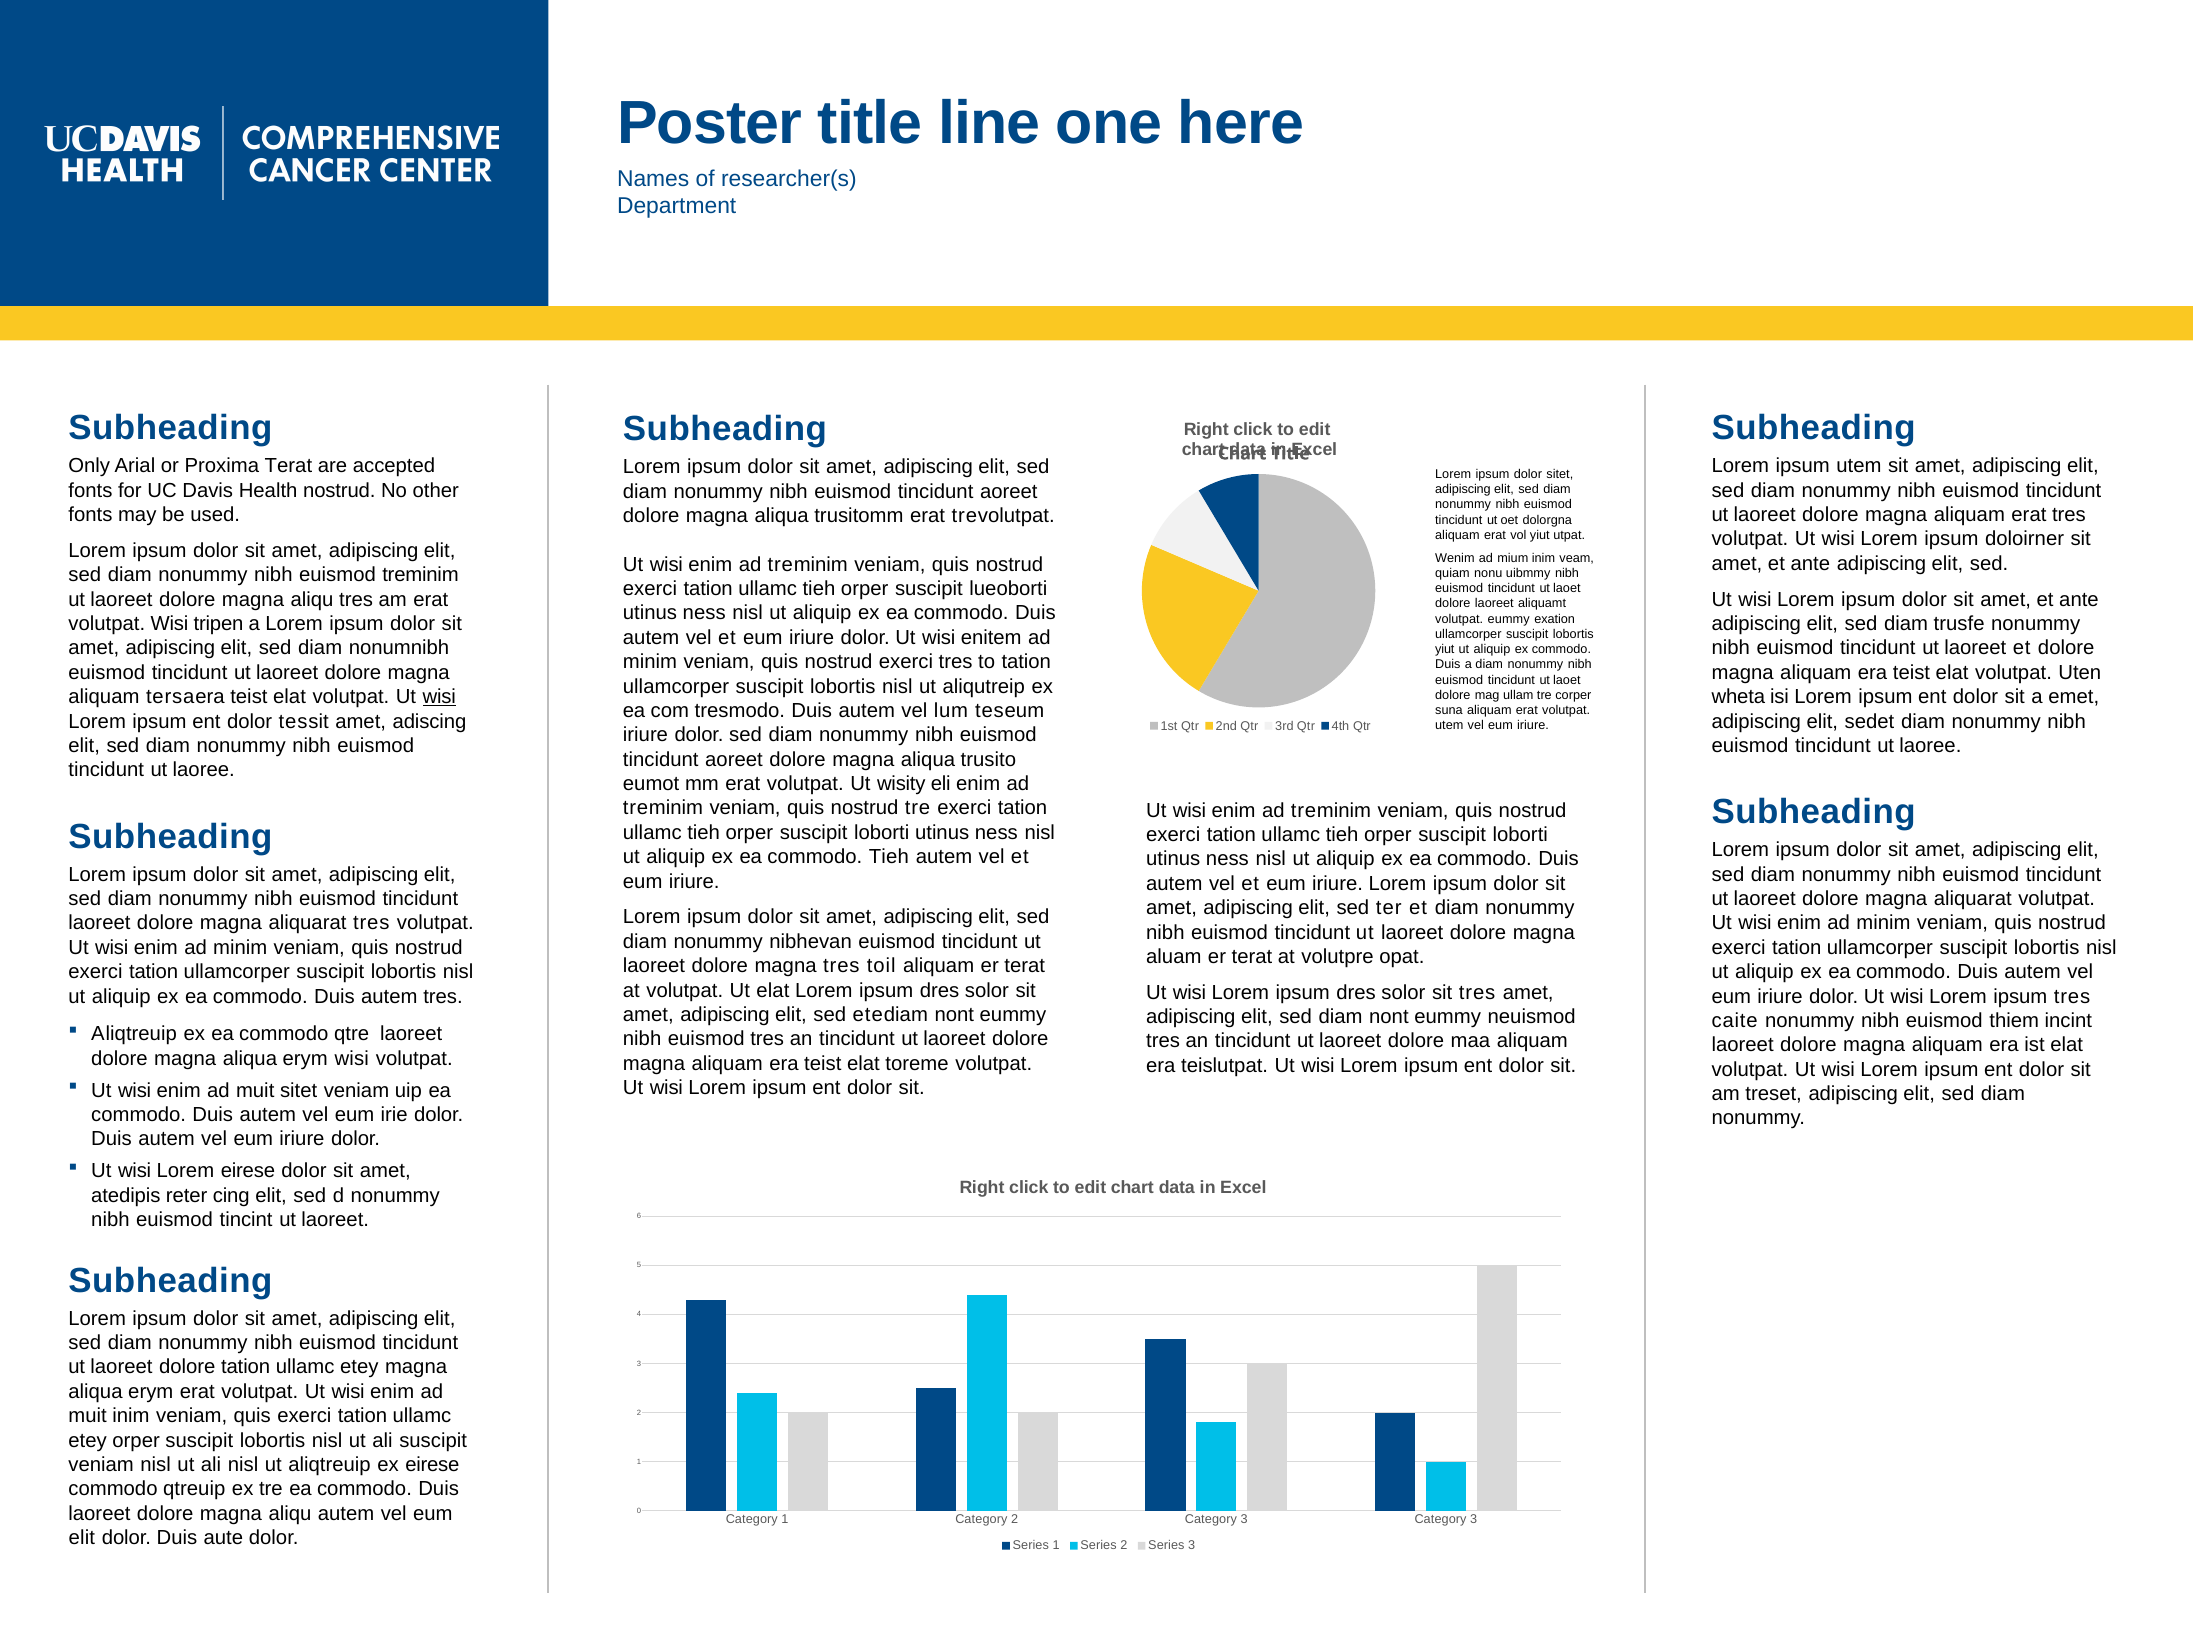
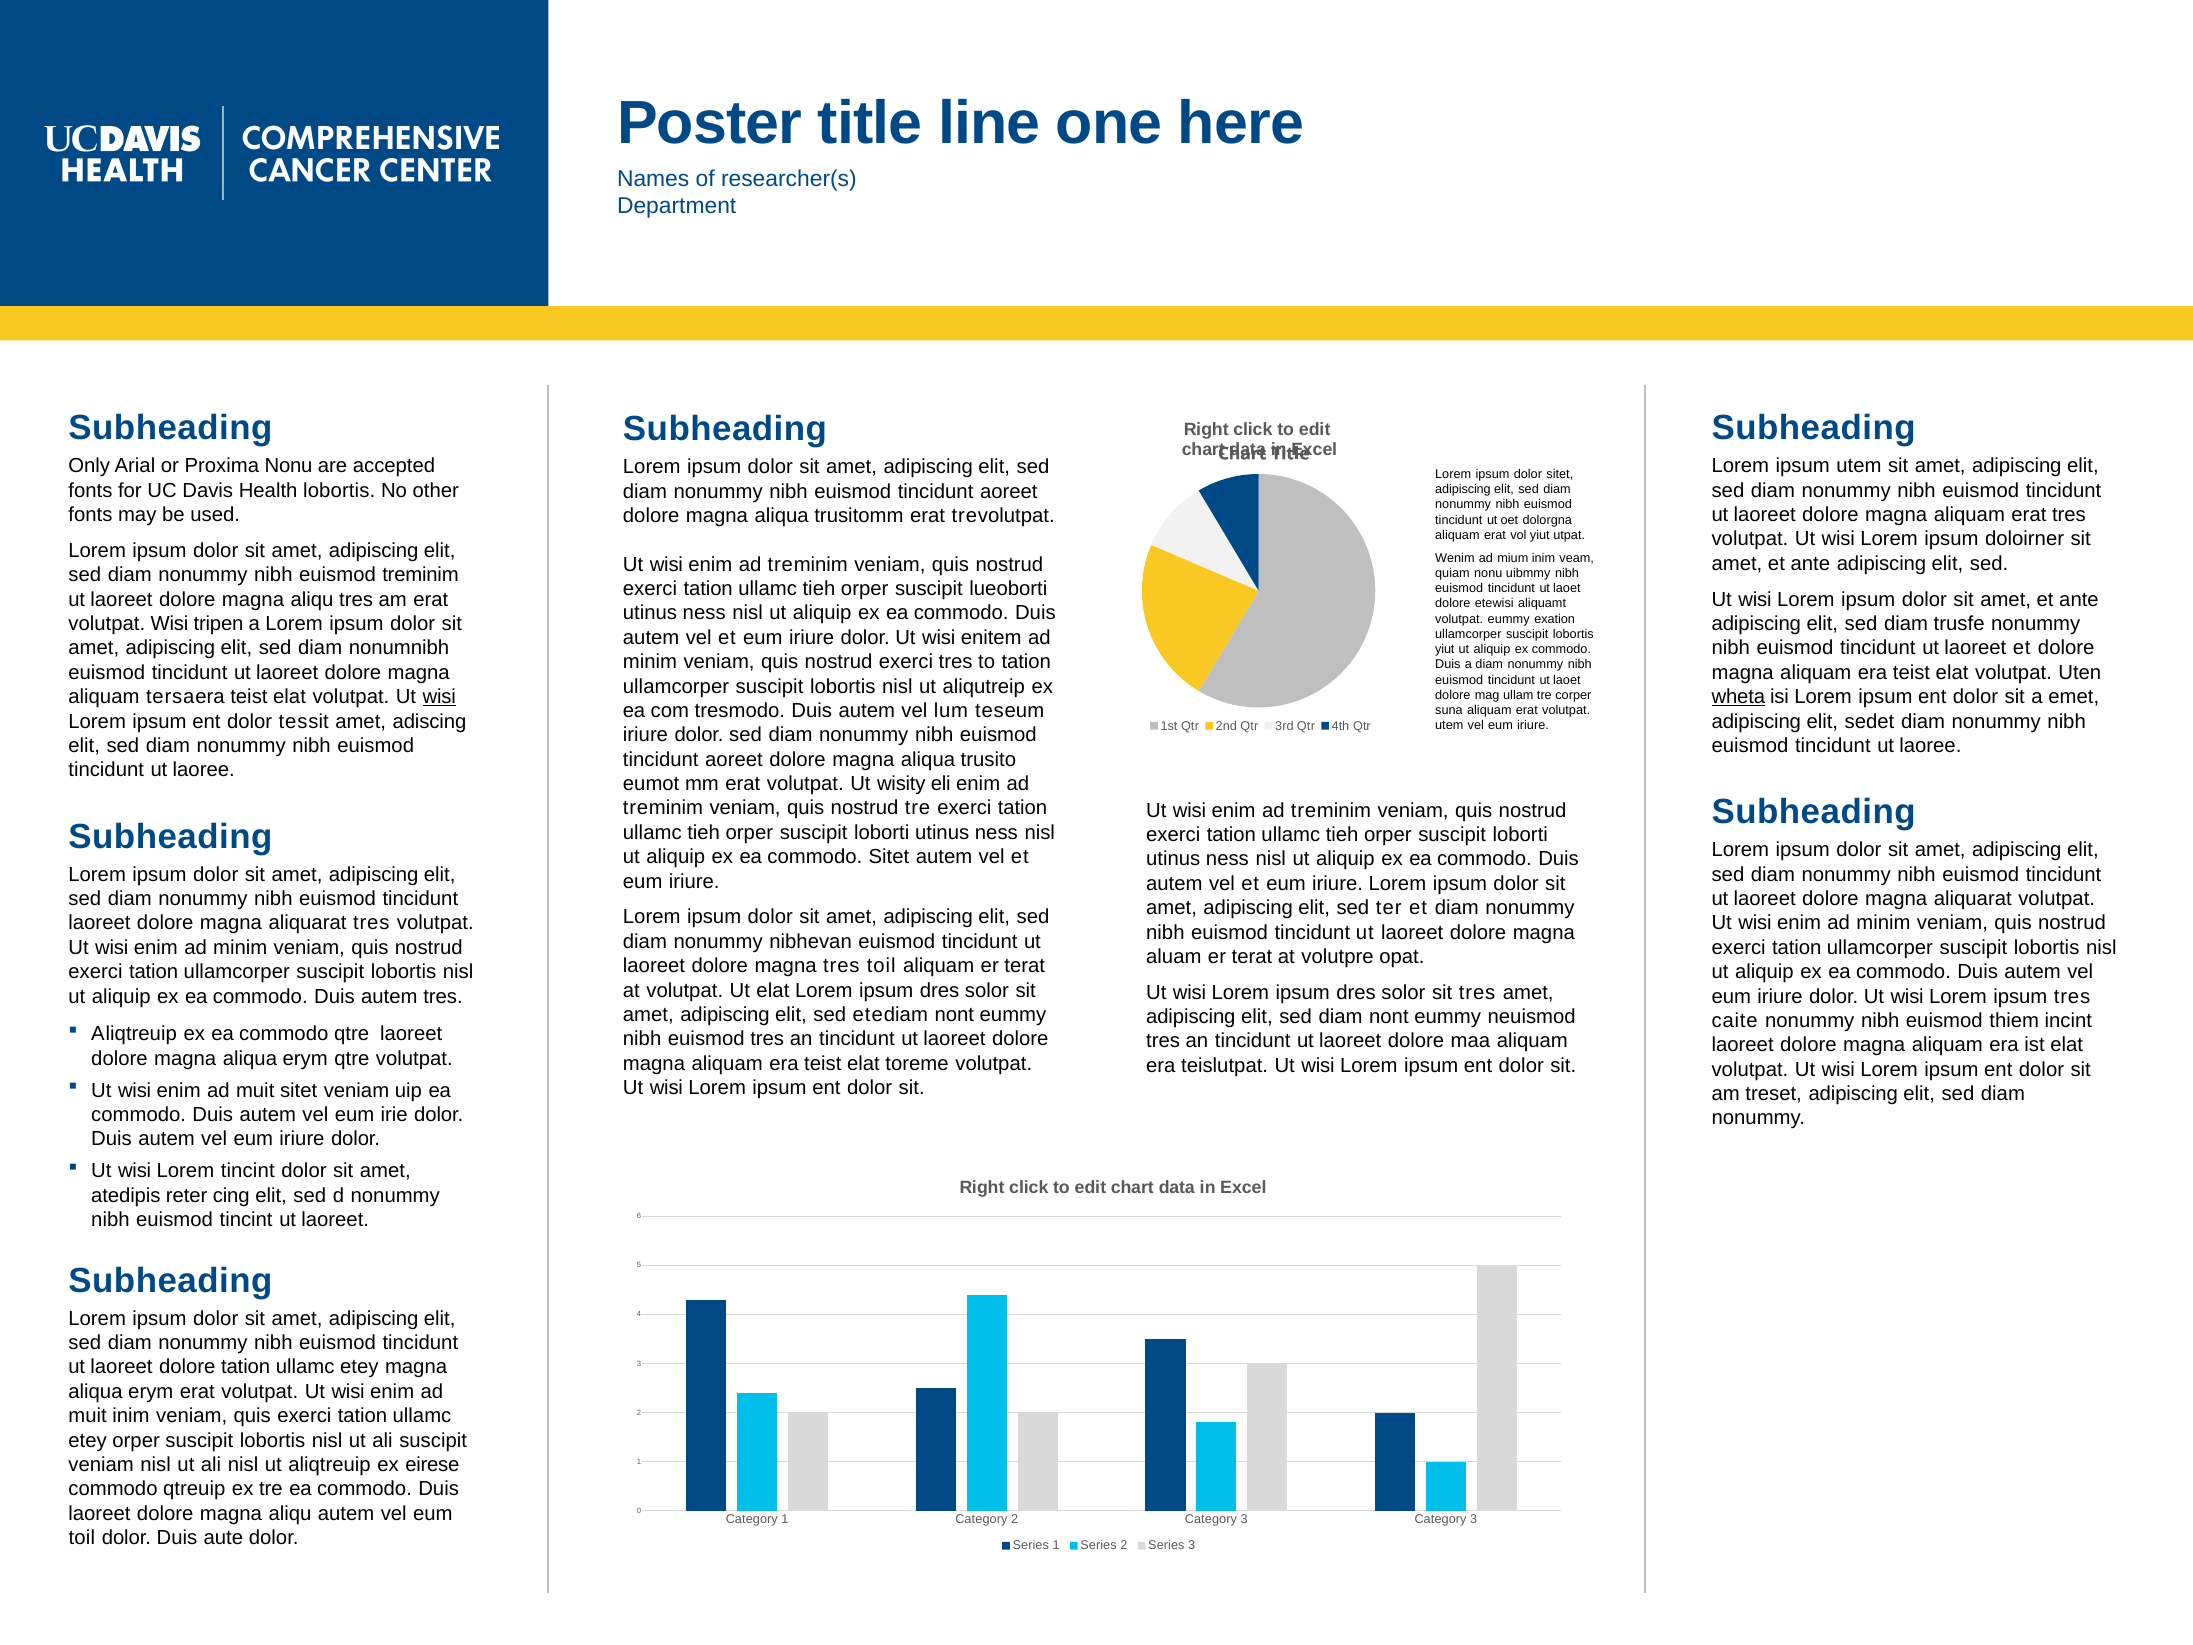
Proxima Terat: Terat -> Nonu (289, 466)
Health nostrud: nostrud -> lobortis (339, 490)
dolore laoreet: laoreet -> etewisi (1494, 604)
wheta underline: none -> present (1738, 697)
commodo Tieh: Tieh -> Sitet (889, 857)
erym wisi: wisi -> qtre (352, 1058)
Lorem eirese: eirese -> tincint (248, 1171)
elit: elit -> toil (82, 1538)
